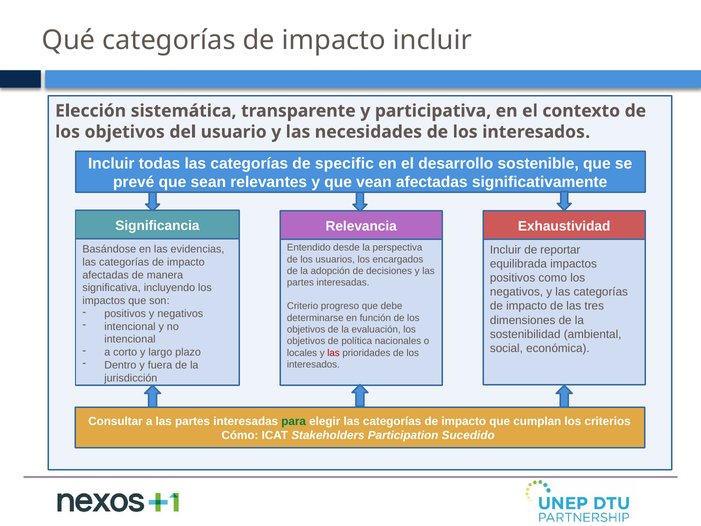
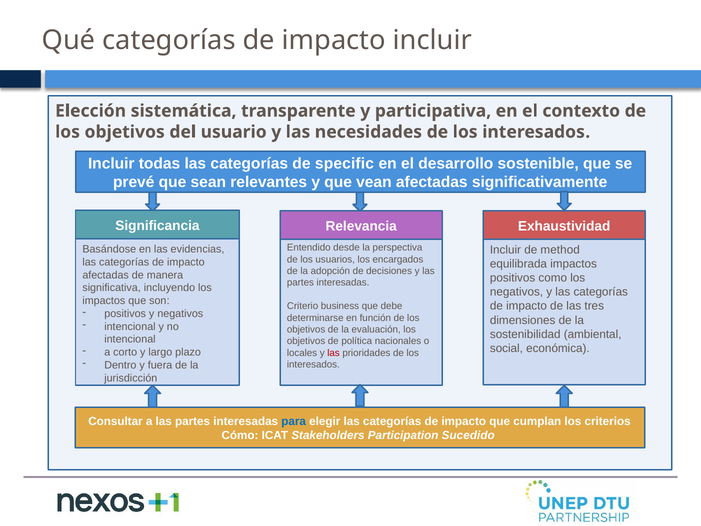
reportar: reportar -> method (560, 250)
progreso: progreso -> business (340, 306)
para colour: green -> blue (294, 421)
